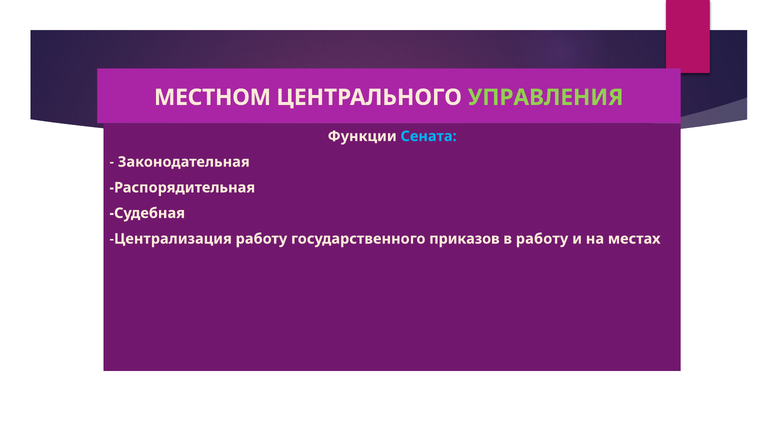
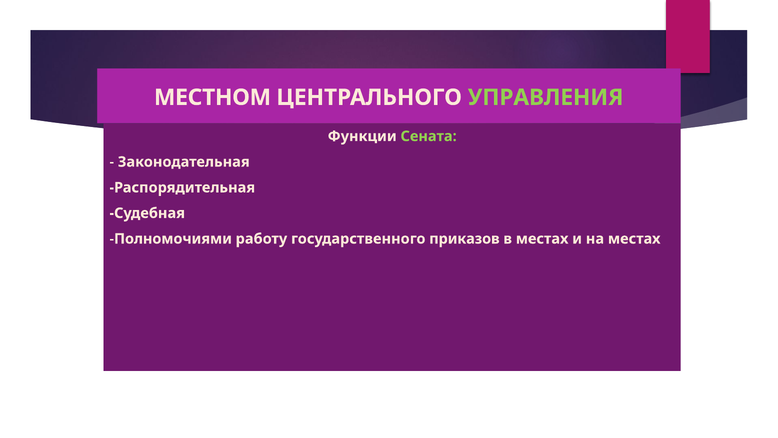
Сената colour: light blue -> light green (429, 136)
Централизация: Централизация -> Полномочиями (171, 239)
в работу: работу -> местах (542, 239)
